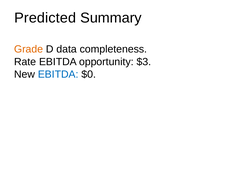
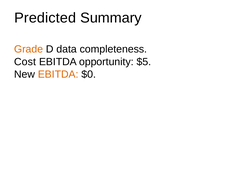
Rate: Rate -> Cost (25, 62)
$3: $3 -> $5 (144, 62)
EBITDA colour: blue -> orange (58, 74)
